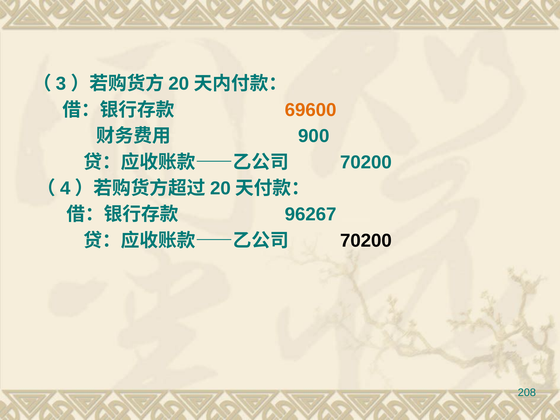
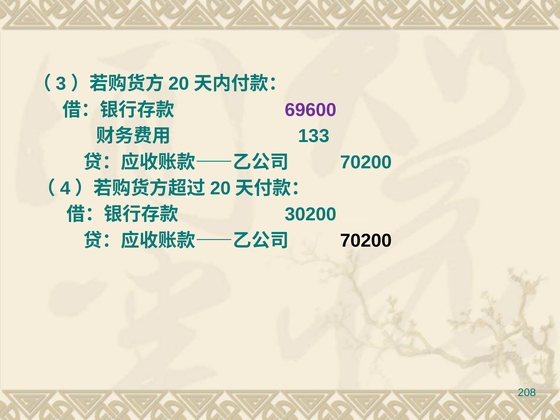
69600 colour: orange -> purple (311, 110)
900: 900 -> 133 (314, 136)
96267: 96267 -> 30200 (311, 214)
